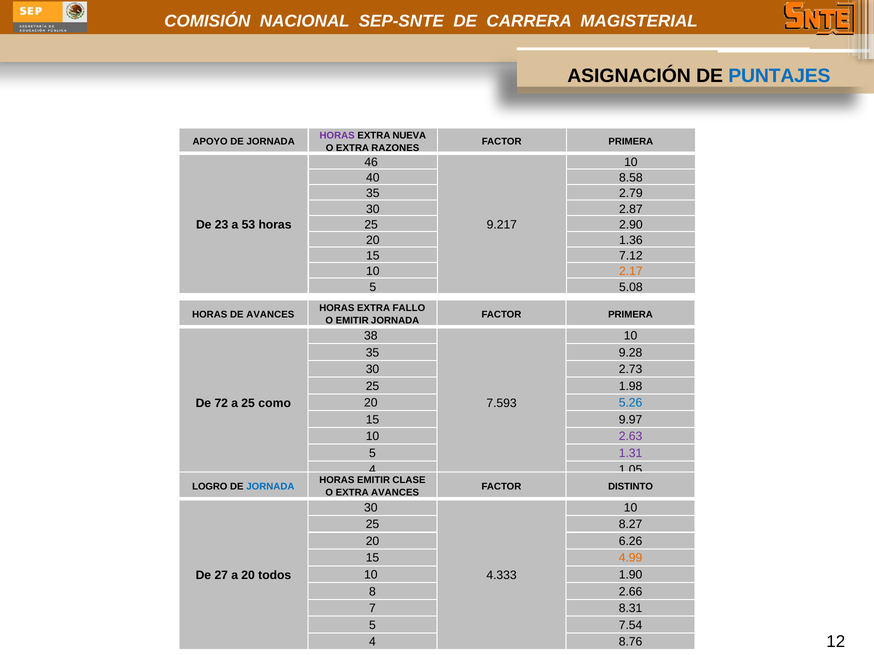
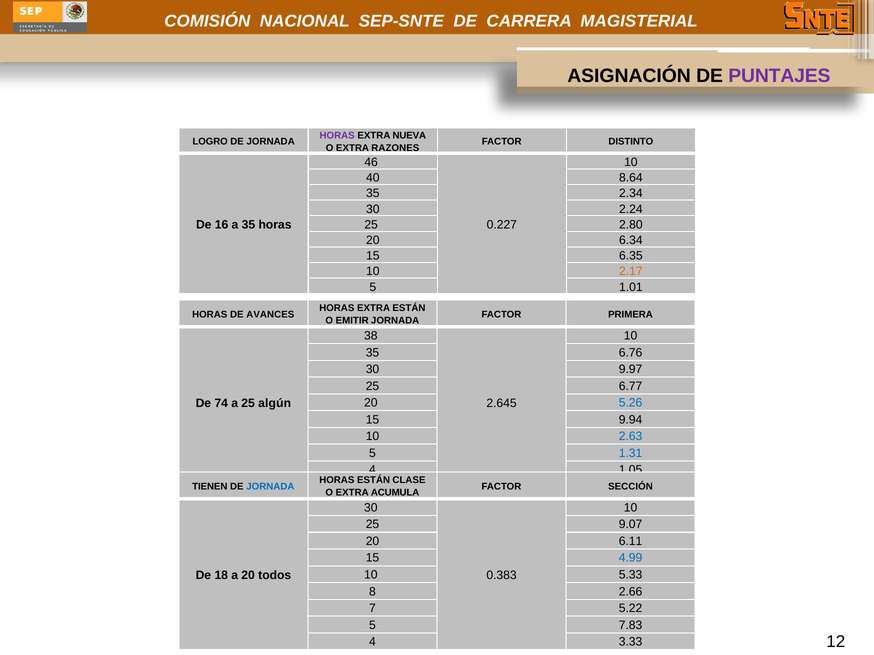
PUNTAJES colour: blue -> purple (779, 76)
APOYO: APOYO -> LOGRO (210, 142)
PRIMERA: PRIMERA -> DISTINTO (631, 142)
8.58: 8.58 -> 8.64 (631, 178)
2.79: 2.79 -> 2.34 (631, 194)
2.87: 2.87 -> 2.24 (631, 209)
23: 23 -> 16 (222, 225)
a 53: 53 -> 35 (248, 225)
9.217: 9.217 -> 0.227 (502, 225)
2.90: 2.90 -> 2.80 (631, 225)
1.36: 1.36 -> 6.34 (631, 240)
7.12: 7.12 -> 6.35 (631, 256)
5.08: 5.08 -> 1.01 (631, 287)
EXTRA FALLO: FALLO -> ESTÁN (409, 308)
9.28: 9.28 -> 6.76 (631, 353)
2.73: 2.73 -> 9.97 (631, 370)
1.98: 1.98 -> 6.77 (631, 386)
72: 72 -> 74 (221, 404)
como: como -> algún (275, 404)
7.593: 7.593 -> 2.645 (502, 404)
9.97: 9.97 -> 9.94 (631, 420)
2.63 colour: purple -> blue (631, 437)
1.31 colour: purple -> blue (631, 454)
HORAS EMITIR: EMITIR -> ESTÁN (374, 480)
LOGRO: LOGRO -> TIENEN (210, 487)
DISTINTO: DISTINTO -> SECCIÓN (630, 487)
EXTRA AVANCES: AVANCES -> ACUMULA (395, 493)
8.27: 8.27 -> 9.07 (631, 525)
6.26: 6.26 -> 6.11 (631, 542)
4.99 colour: orange -> blue (631, 558)
1.90: 1.90 -> 5.33 (631, 575)
27: 27 -> 18 (221, 576)
4.333: 4.333 -> 0.383 (502, 576)
8.31: 8.31 -> 5.22 (631, 609)
7.54: 7.54 -> 7.83 (631, 626)
8.76: 8.76 -> 3.33 (631, 642)
